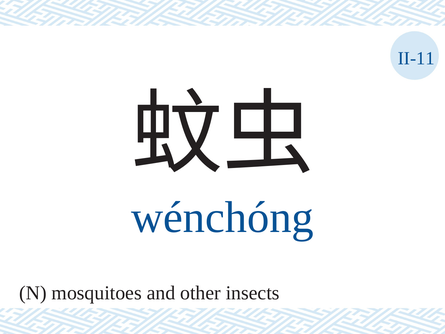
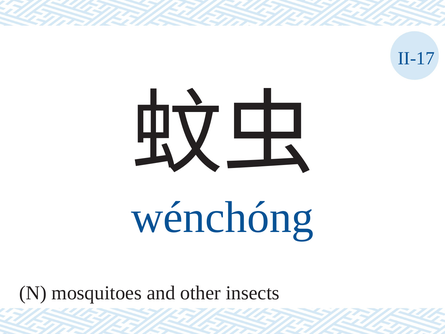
II-11: II-11 -> II-17 (416, 58)
